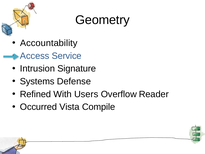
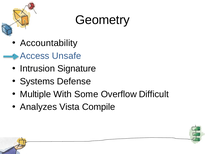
Service: Service -> Unsafe (67, 56)
Refined: Refined -> Multiple (35, 94)
Users: Users -> Some (86, 94)
Reader: Reader -> Difficult (154, 94)
Occurred: Occurred -> Analyzes (38, 107)
